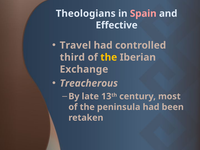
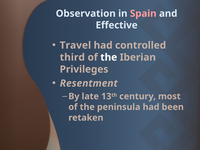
Theologians: Theologians -> Observation (86, 14)
the colour: yellow -> white (109, 57)
Exchange: Exchange -> Privileges (84, 69)
Treacherous: Treacherous -> Resentment (89, 83)
